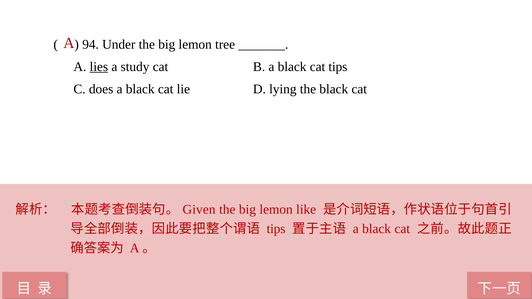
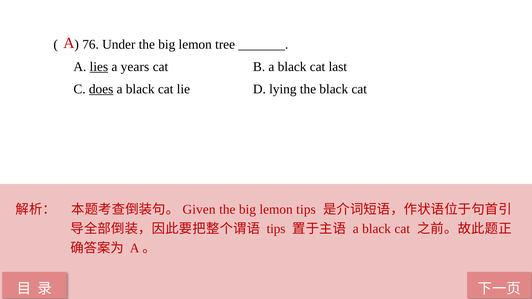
94: 94 -> 76 (91, 44)
study: study -> years (135, 67)
cat tips: tips -> last (338, 67)
does underline: none -> present (101, 89)
lemon like: like -> tips (306, 210)
